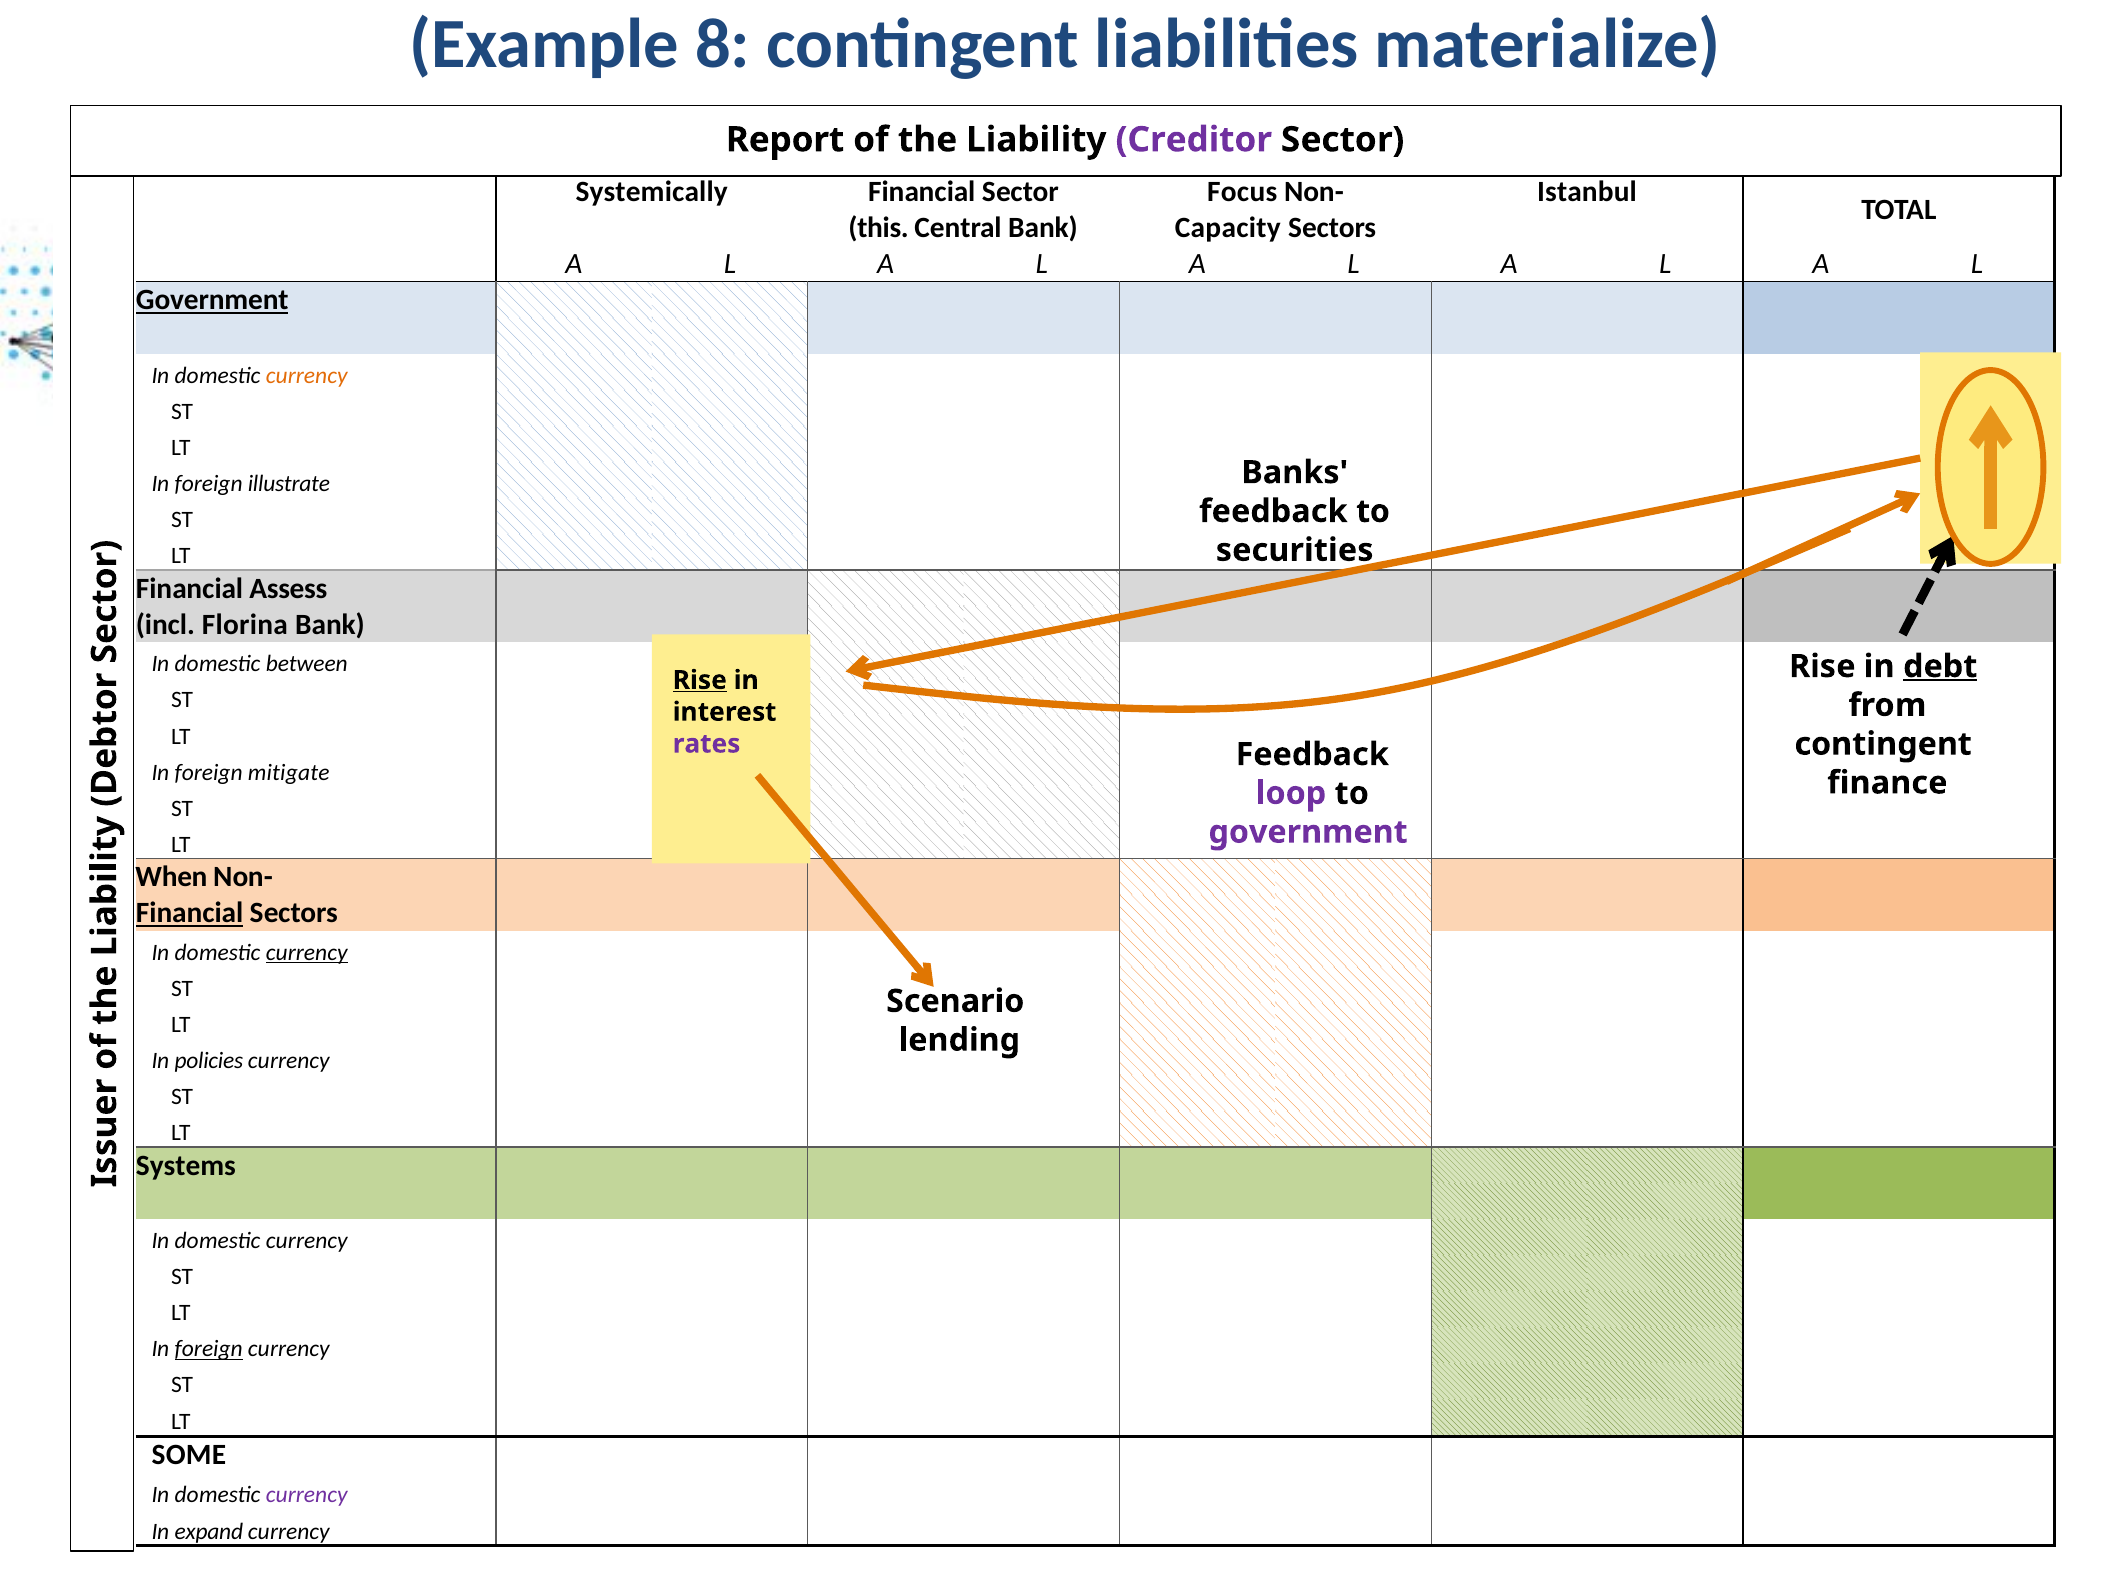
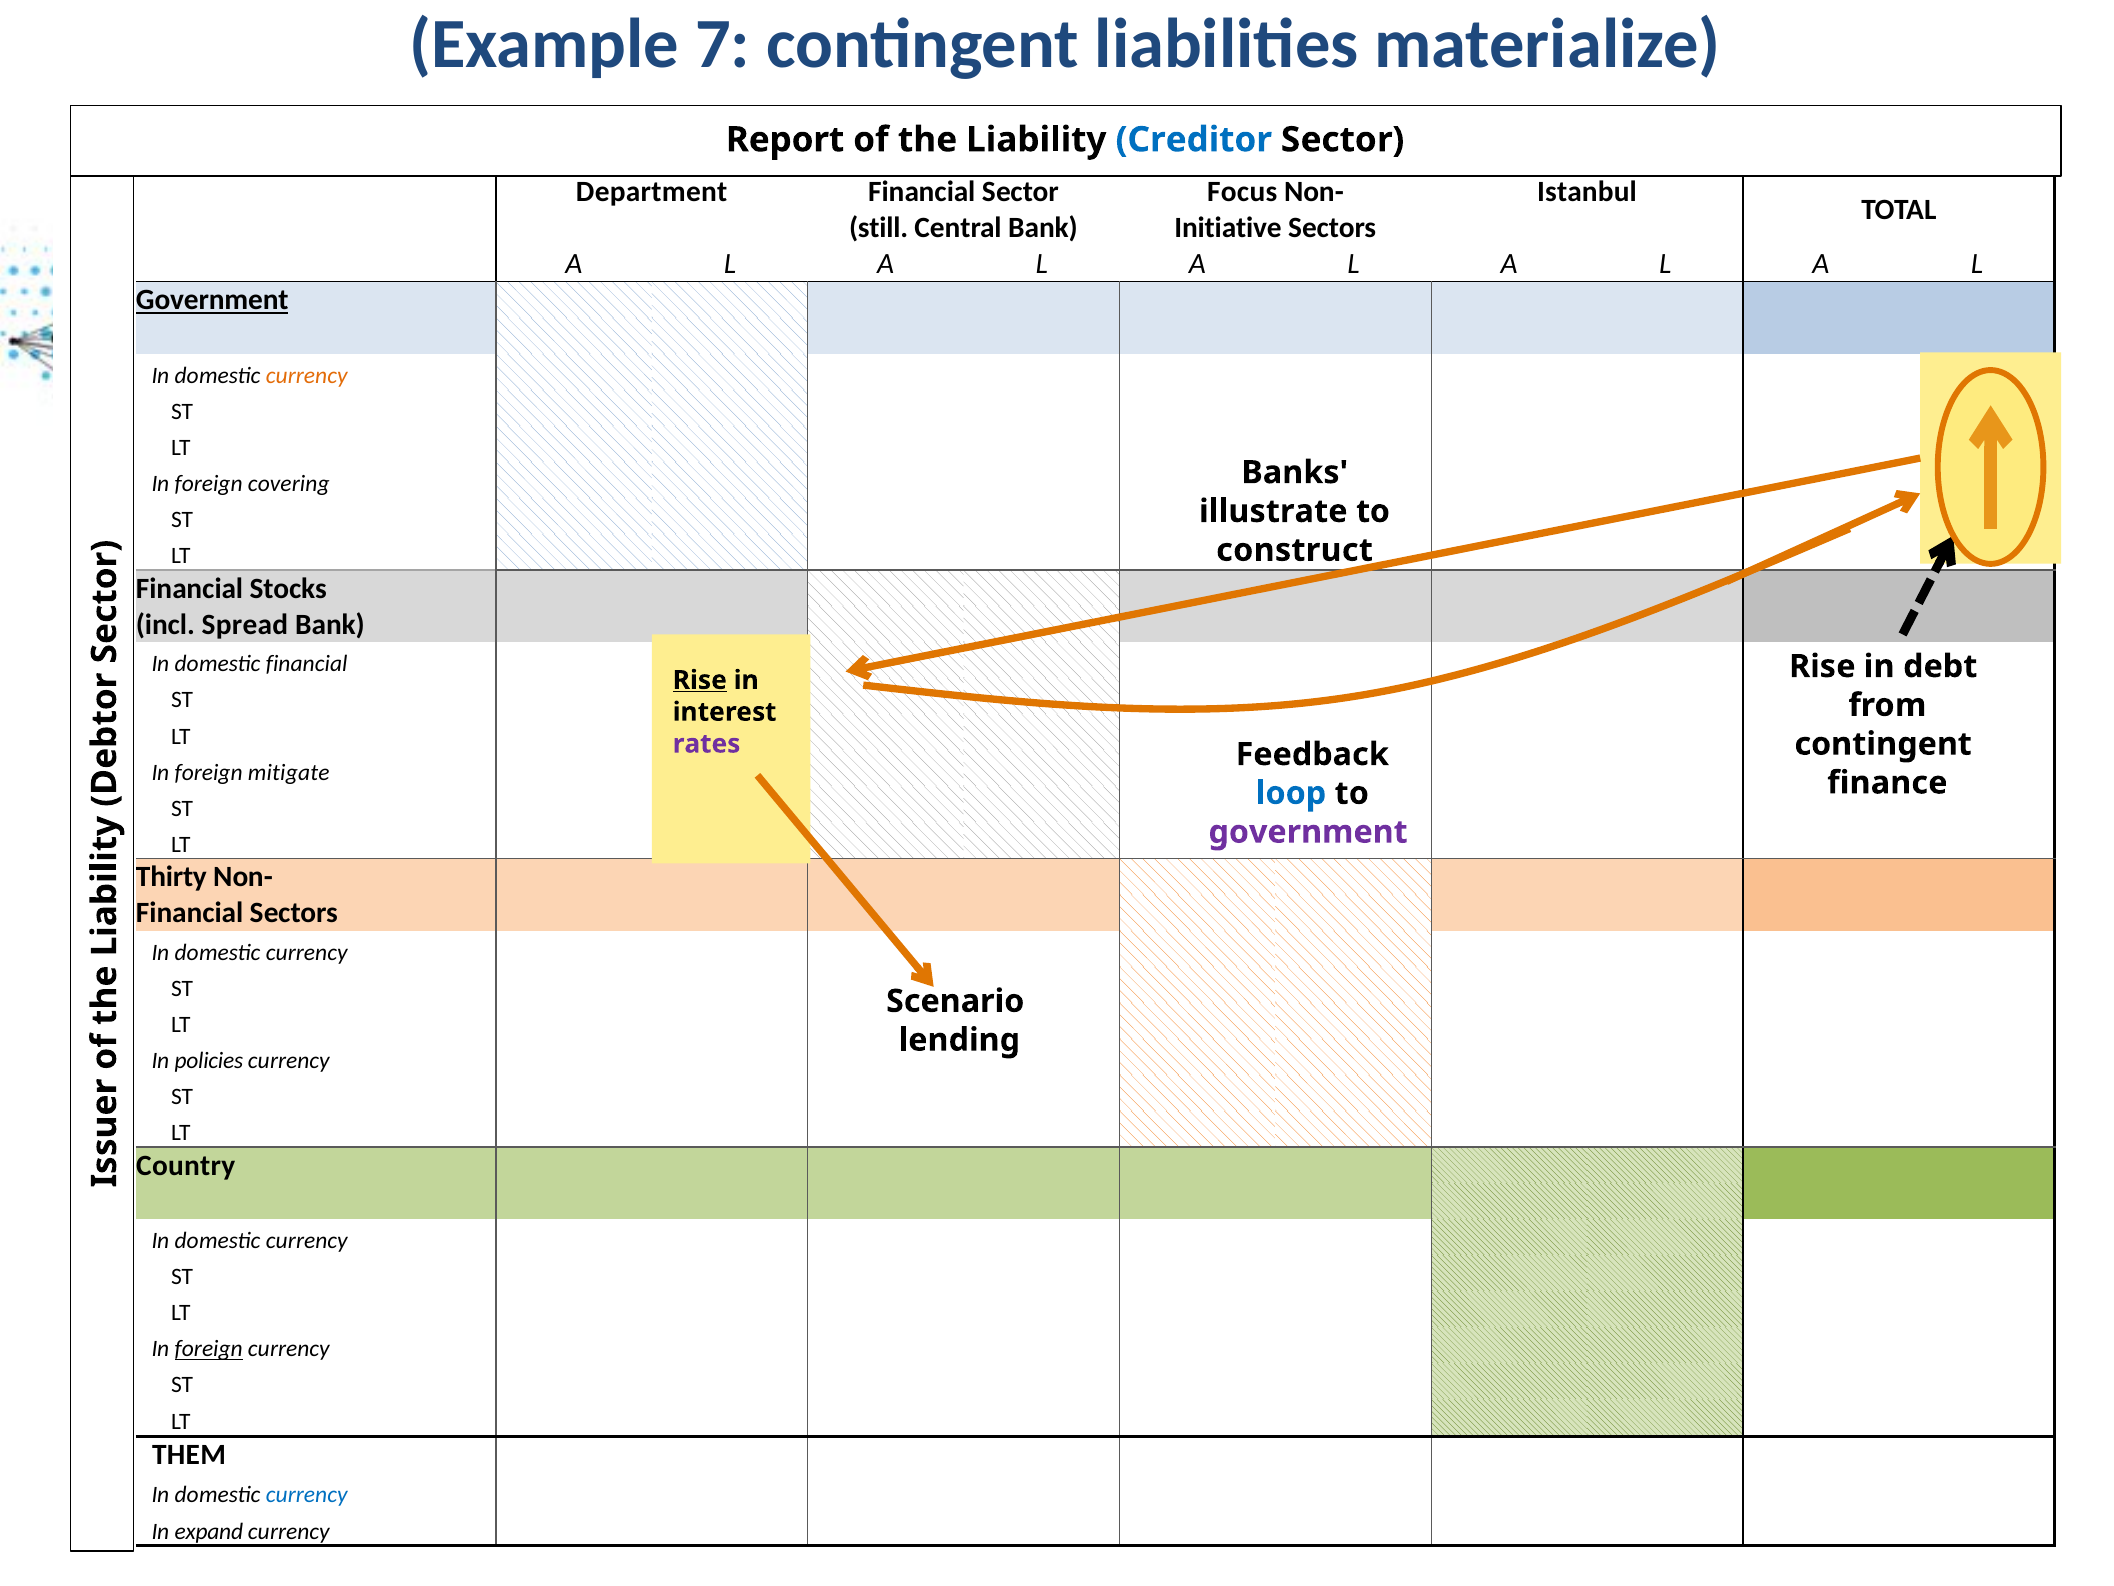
8: 8 -> 7 (723, 44)
Creditor colour: purple -> blue (1194, 140)
Systemically: Systemically -> Department (652, 192)
this: this -> still (879, 228)
Capacity: Capacity -> Initiative (1228, 228)
illustrate: illustrate -> covering (289, 484)
feedback: feedback -> illustrate (1273, 511)
securities: securities -> construct (1295, 550)
Assess: Assess -> Stocks (288, 588)
Florina: Florina -> Spread (245, 625)
domestic between: between -> financial (307, 664)
debt underline: present -> none (1940, 666)
loop colour: purple -> blue (1291, 793)
When: When -> Thirty (171, 877)
Financial underline: present -> none (190, 913)
currency underline: present -> none (307, 952)
Systems: Systems -> Country (186, 1165)
SOME: SOME -> THEM (189, 1454)
currency colour: purple -> blue (307, 1494)
